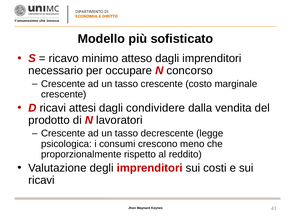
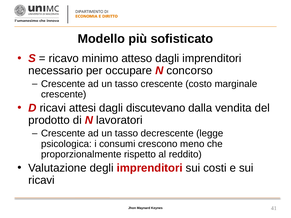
condividere: condividere -> discutevano (156, 108)
